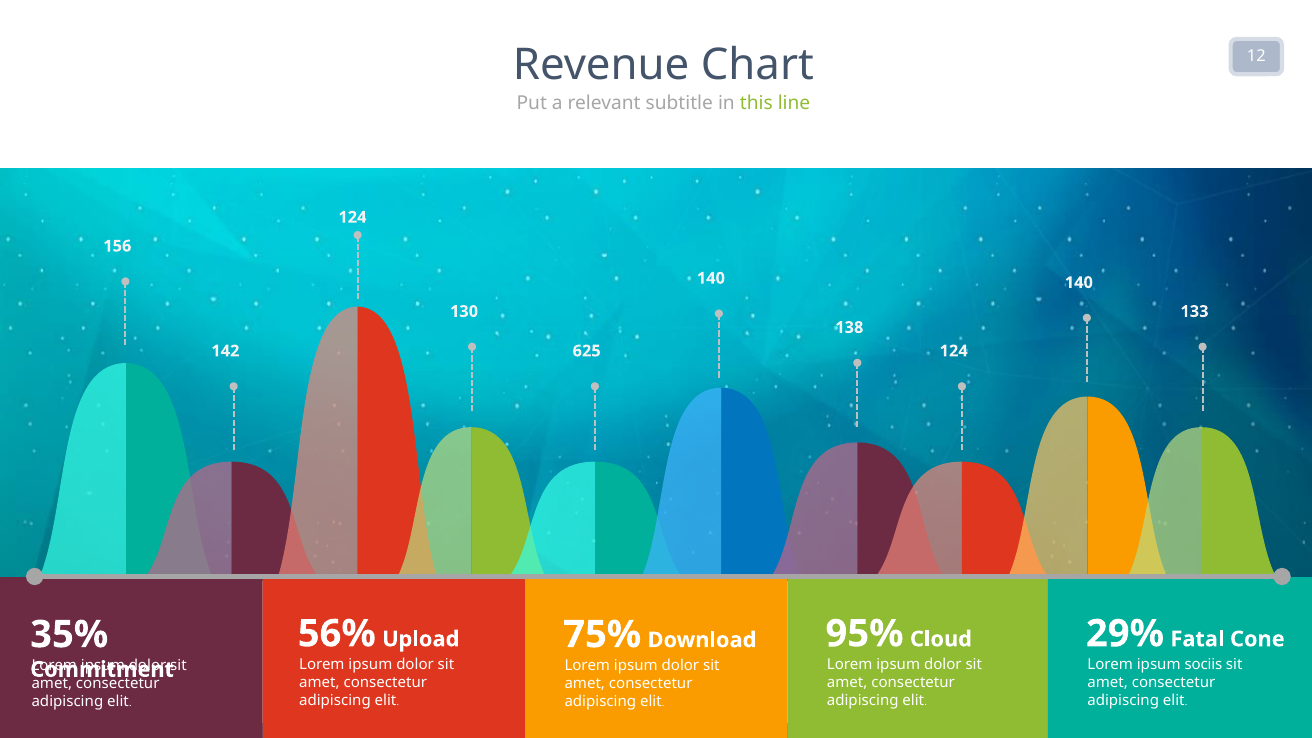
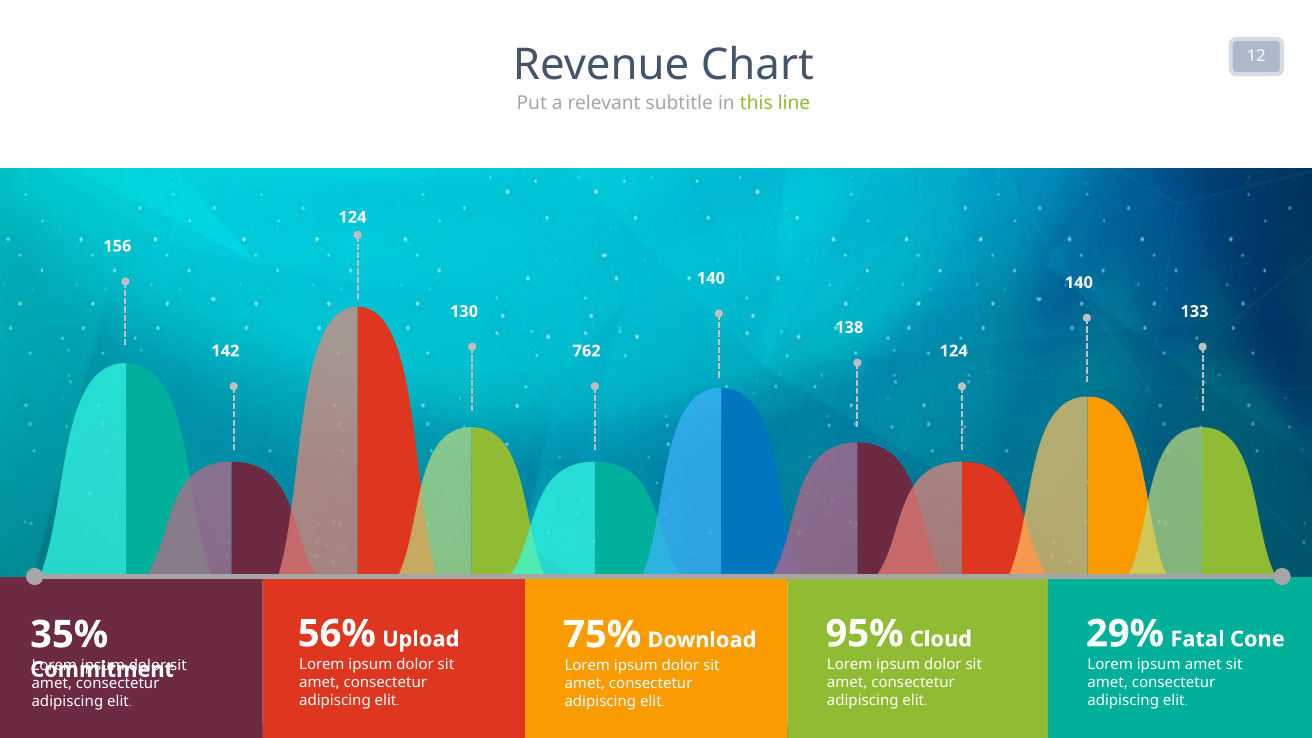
625: 625 -> 762 (587, 351)
ipsum sociis: sociis -> amet (1203, 664)
